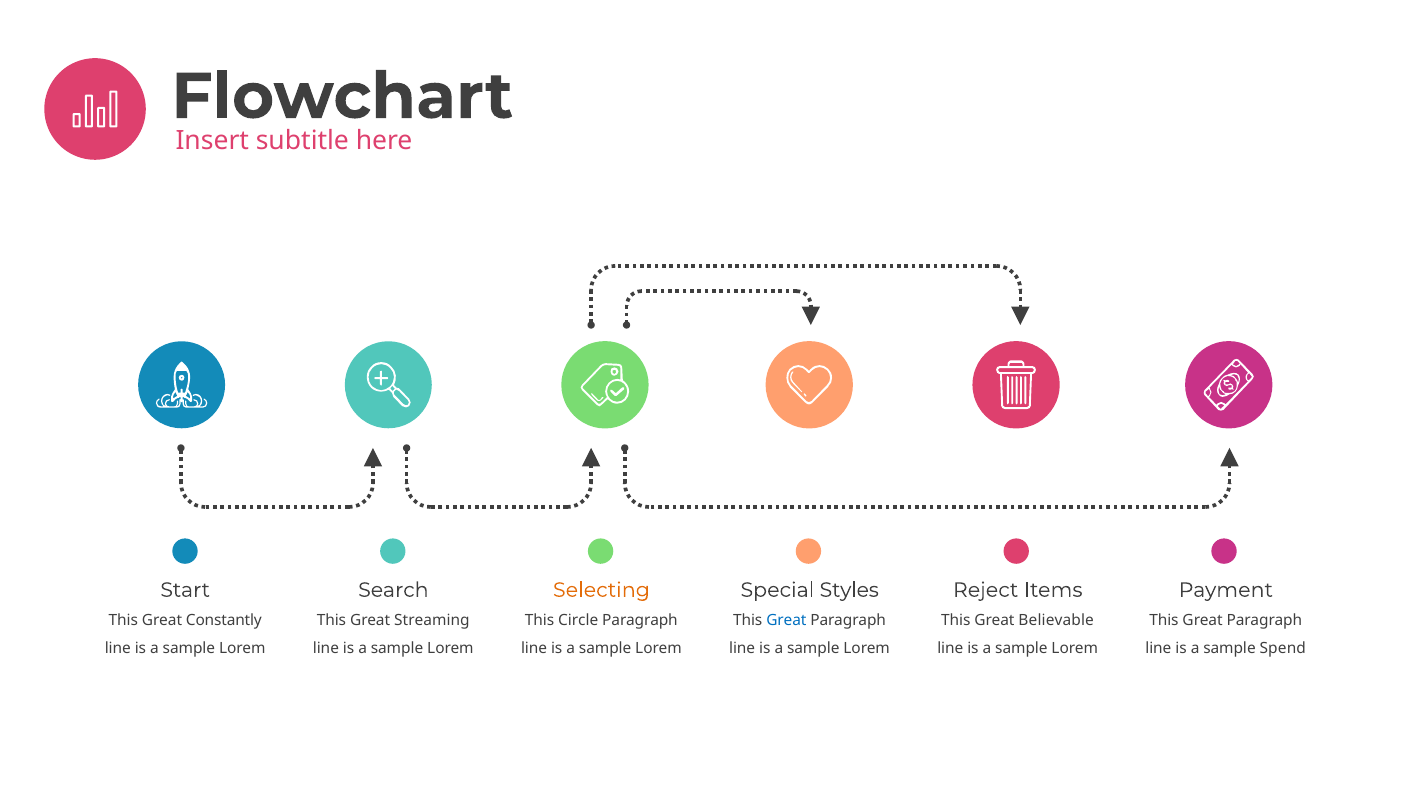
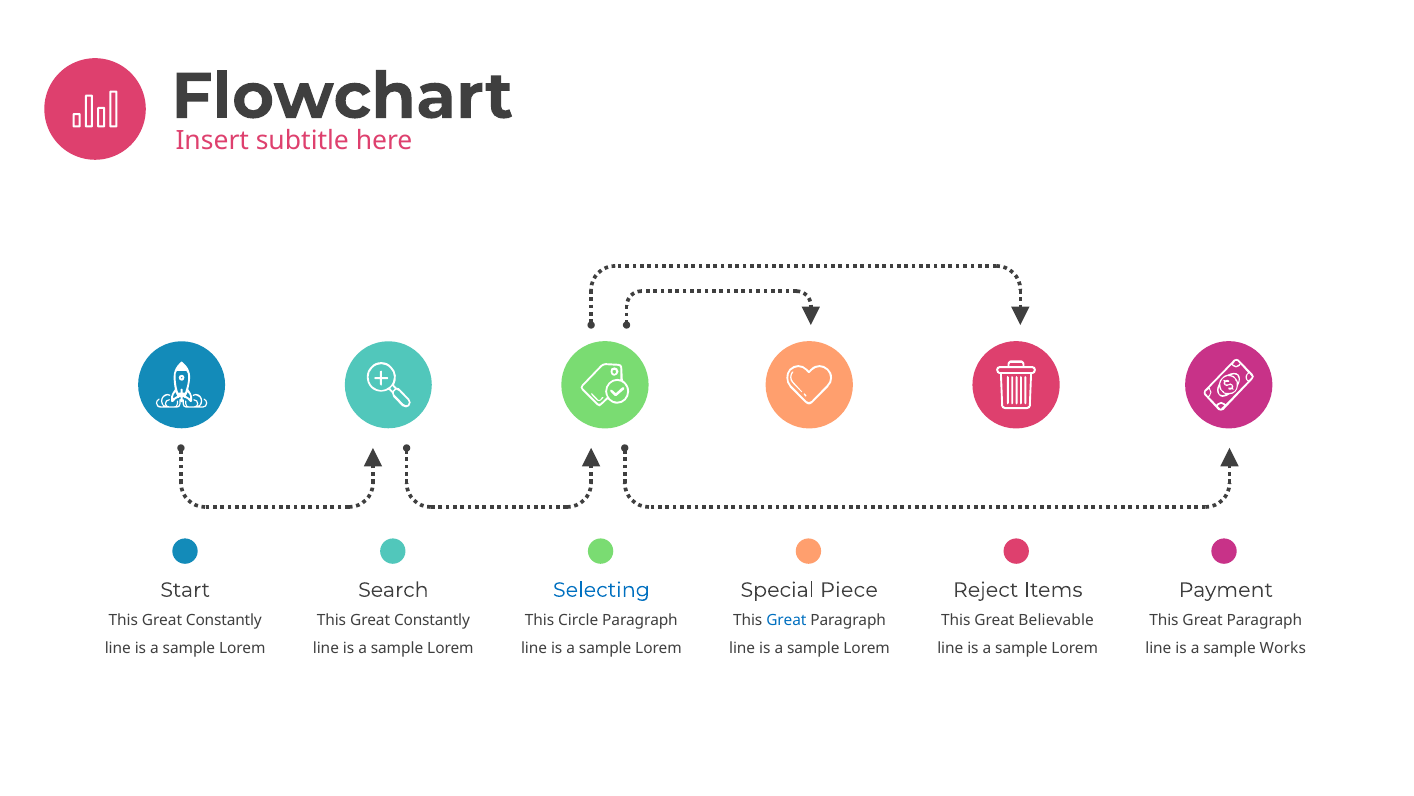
Selecting colour: orange -> blue (601, 590)
Styles: Styles -> Piece (849, 590)
Streaming: Streaming -> Constantly (432, 620)
Spend: Spend -> Works (1283, 648)
